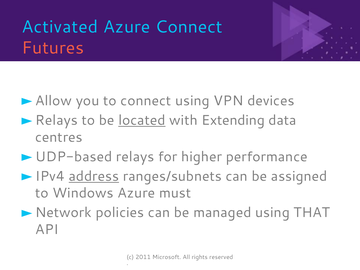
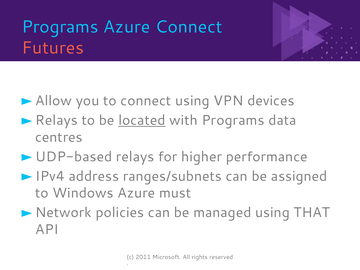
Activated: Activated -> Programs (60, 27)
with Extending: Extending -> Programs (233, 120)
address underline: present -> none (94, 176)
